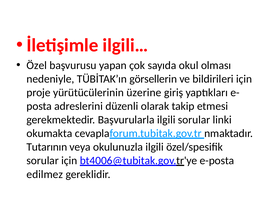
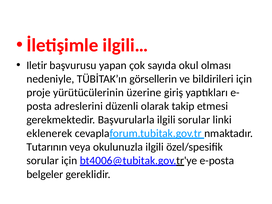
Özel: Özel -> Iletir (37, 65)
okumakta: okumakta -> eklenerek (49, 133)
edilmez: edilmez -> belgeler (45, 174)
